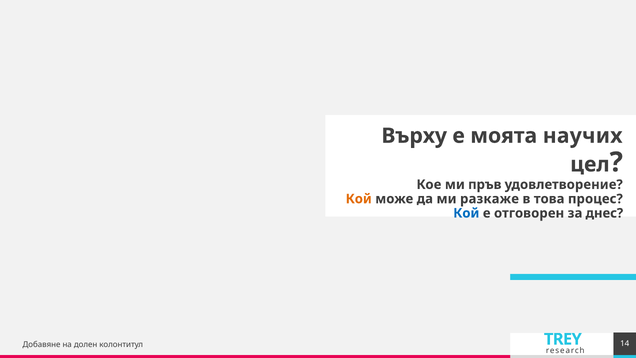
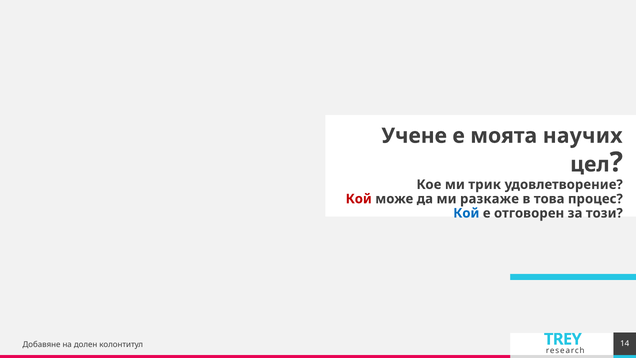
Върху: Върху -> Учене (414, 136)
пръв: пръв -> трик (485, 184)
Кой colour: orange -> red (359, 199)
днес: днес -> този (604, 213)
